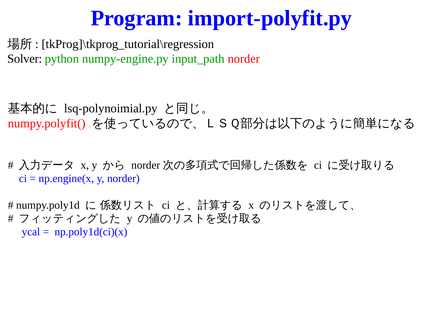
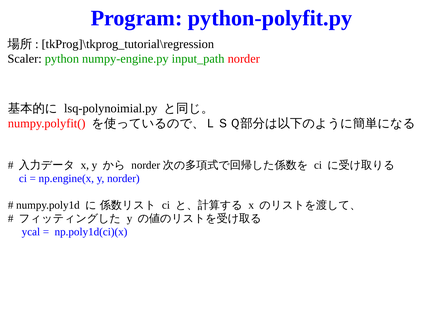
import-polyfit.py: import-polyfit.py -> python-polyfit.py (270, 18)
Solver: Solver -> Scaler (25, 59)
